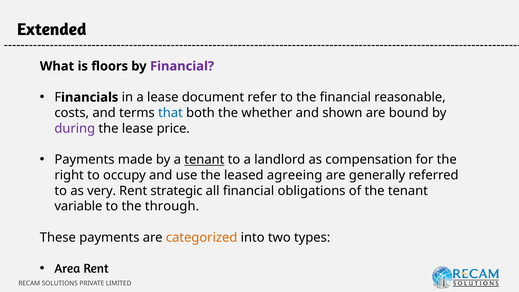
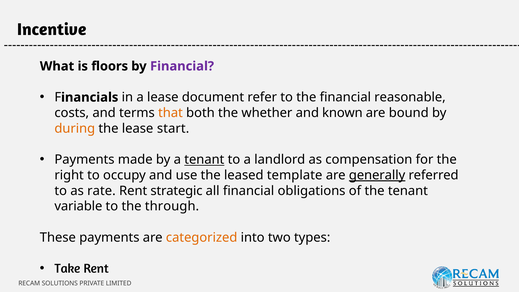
Extended: Extended -> Incentive (52, 29)
that colour: blue -> orange (170, 113)
shown: shown -> known (342, 113)
during colour: purple -> orange (75, 128)
price: price -> start (173, 128)
agreeing: agreeing -> template (295, 175)
generally underline: none -> present (377, 175)
very: very -> rate (101, 191)
Area: Area -> Take (67, 269)
